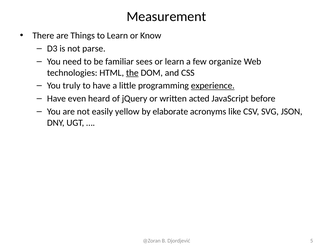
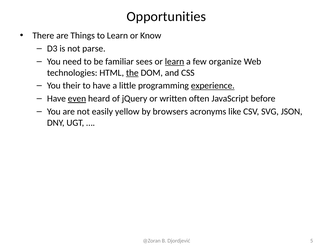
Measurement: Measurement -> Opportunities (166, 16)
learn underline: none -> present (175, 62)
truly: truly -> their (72, 86)
even underline: none -> present (77, 99)
acted: acted -> often (199, 99)
elaborate: elaborate -> browsers (170, 111)
